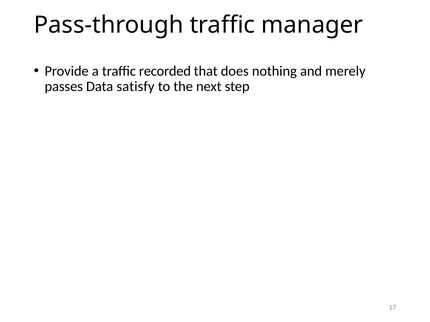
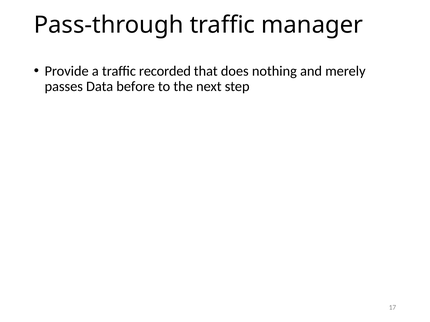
satisfy: satisfy -> before (136, 87)
